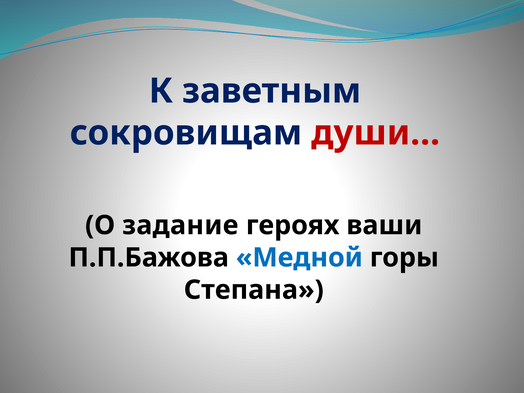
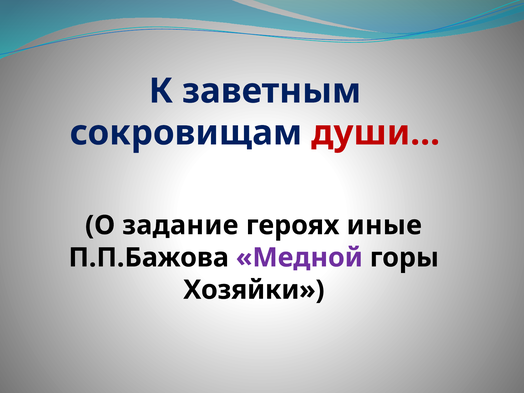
ваши: ваши -> иные (384, 225)
Медной colour: blue -> purple (299, 258)
Степана: Степана -> Хозяйки (254, 290)
